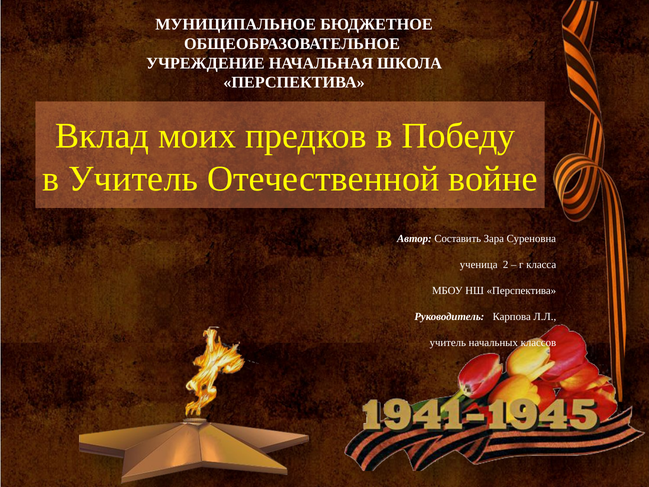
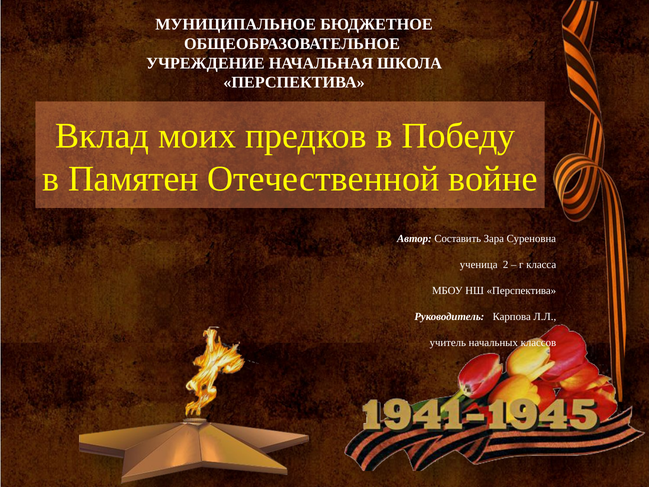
в Учитель: Учитель -> Памятен (133, 179)
